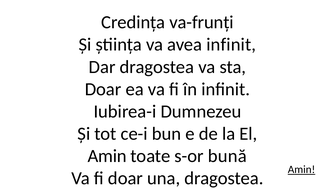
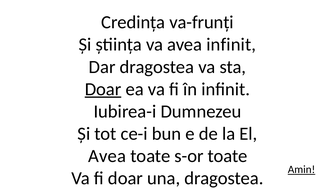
Doar underline: none -> present (103, 89)
Amin: Amin -> Avea (107, 156)
s-or bună: bună -> toate (227, 156)
